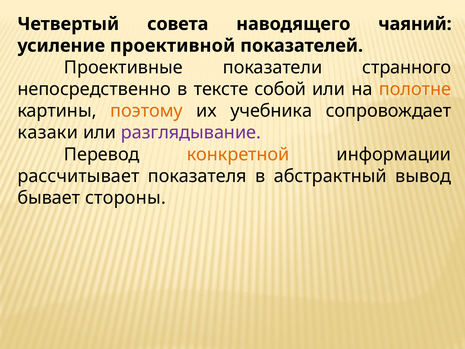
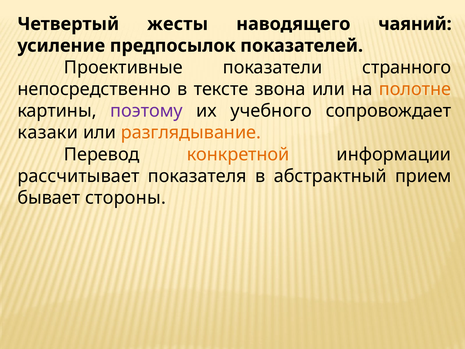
совета: совета -> жесты (178, 24)
проективной: проективной -> предпосылок (173, 46)
собой: собой -> звона (280, 89)
поэтому colour: orange -> purple (147, 111)
учебника: учебника -> учебного (271, 111)
разглядывание colour: purple -> orange (191, 133)
вывод: вывод -> прием (423, 176)
